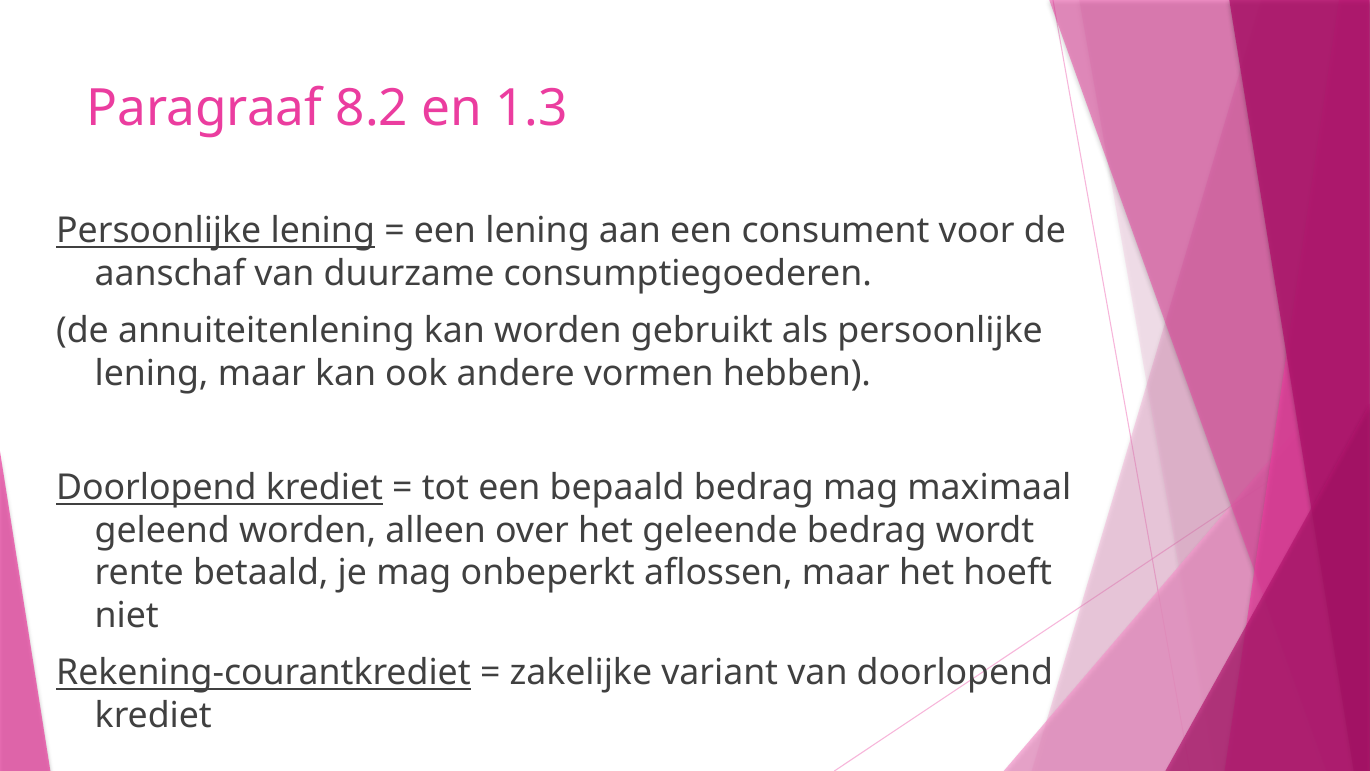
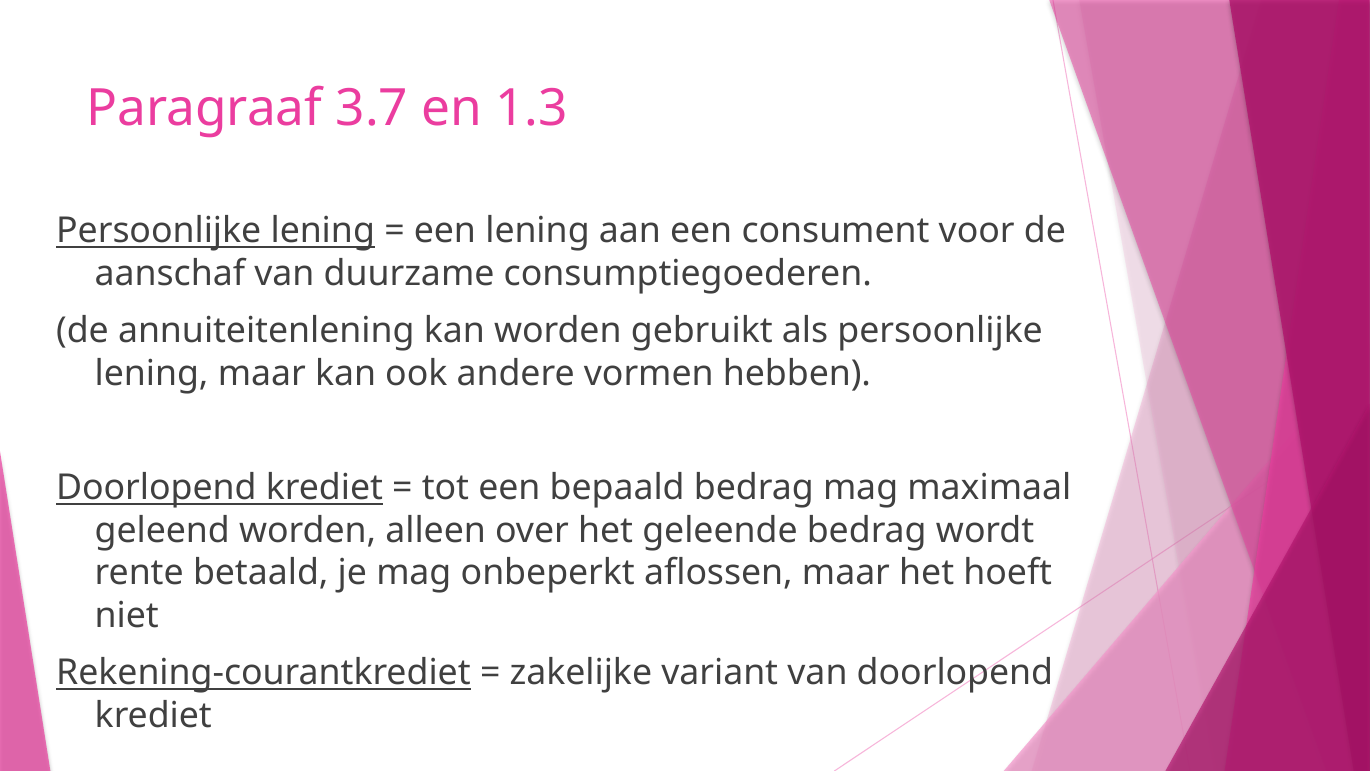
8.2: 8.2 -> 3.7 (372, 108)
